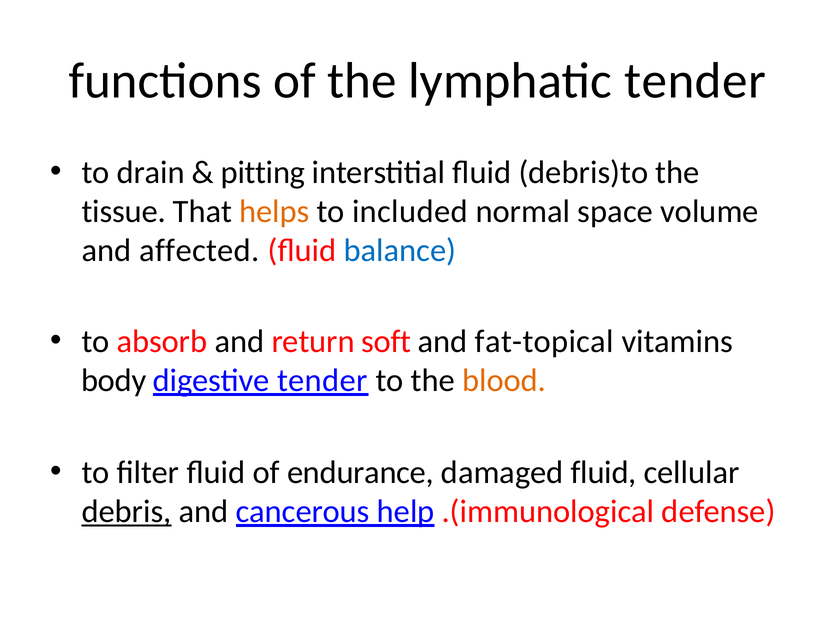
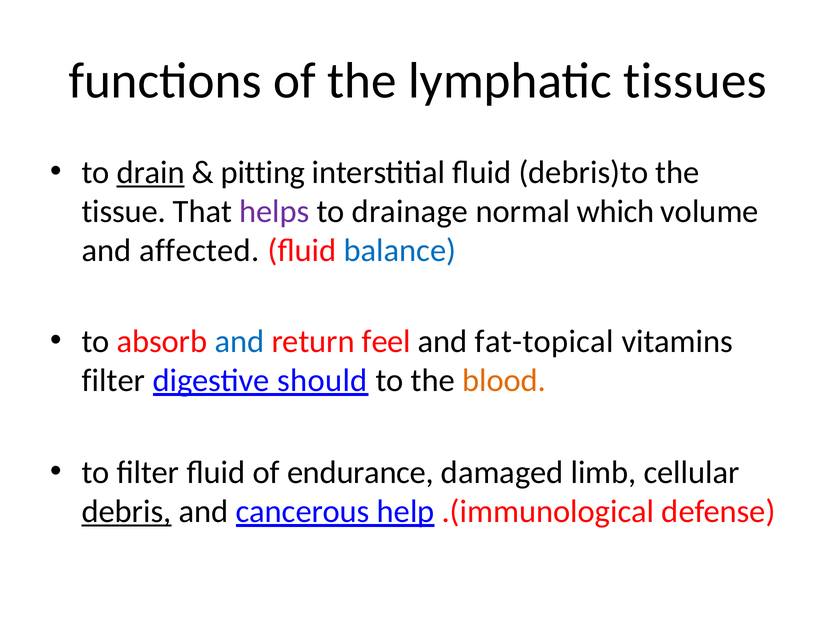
lymphatic tender: tender -> tissues (695, 81)
drain underline: none -> present (151, 172)
helps colour: orange -> purple (274, 211)
included: included -> drainage (410, 211)
space: space -> which (615, 211)
and colour: black -> blue (239, 341)
soft: soft -> feel (386, 341)
body: body -> filter (113, 380)
digestive tender: tender -> should (322, 380)
damaged fluid: fluid -> limb (604, 472)
